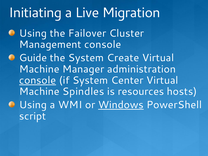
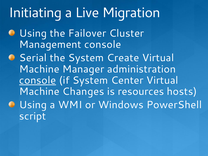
Guide: Guide -> Serial (33, 58)
Spindles: Spindles -> Changes (83, 92)
Windows underline: present -> none (121, 105)
